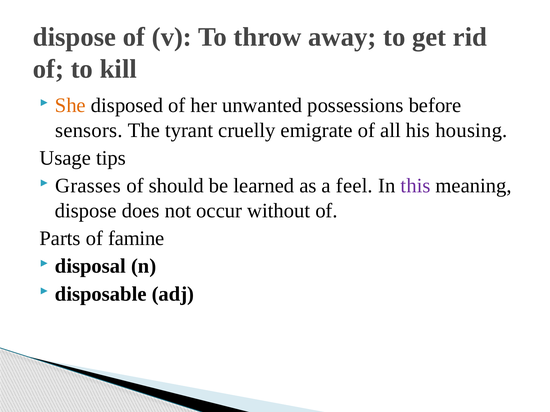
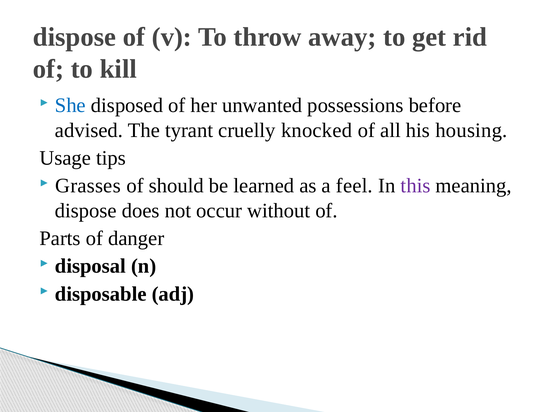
She colour: orange -> blue (70, 106)
sensors: sensors -> advised (89, 130)
emigrate: emigrate -> knocked (317, 130)
famine: famine -> danger (136, 239)
